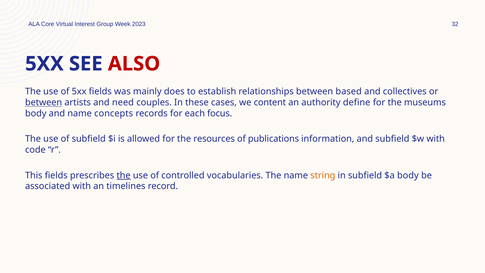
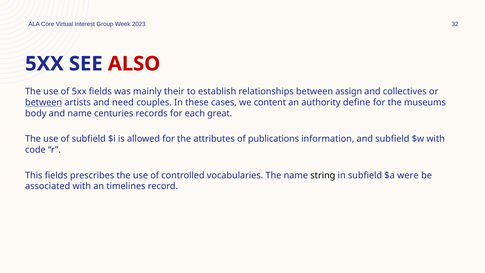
does: does -> their (174, 92)
based: based -> assign (349, 92)
concepts: concepts -> centuries (114, 113)
focus: focus -> great (220, 113)
resources: resources -> attributes (214, 139)
the underline: present -> none (124, 175)
string colour: orange -> black (323, 175)
$a body: body -> were (408, 175)
